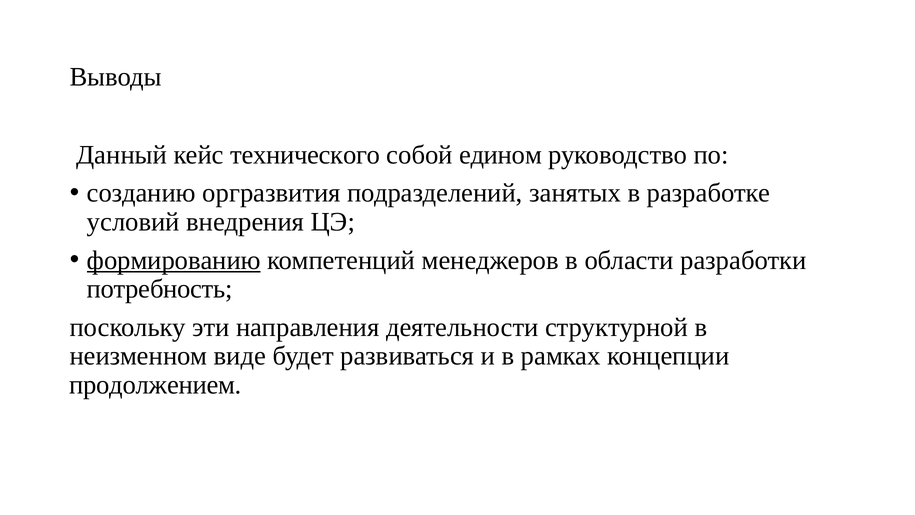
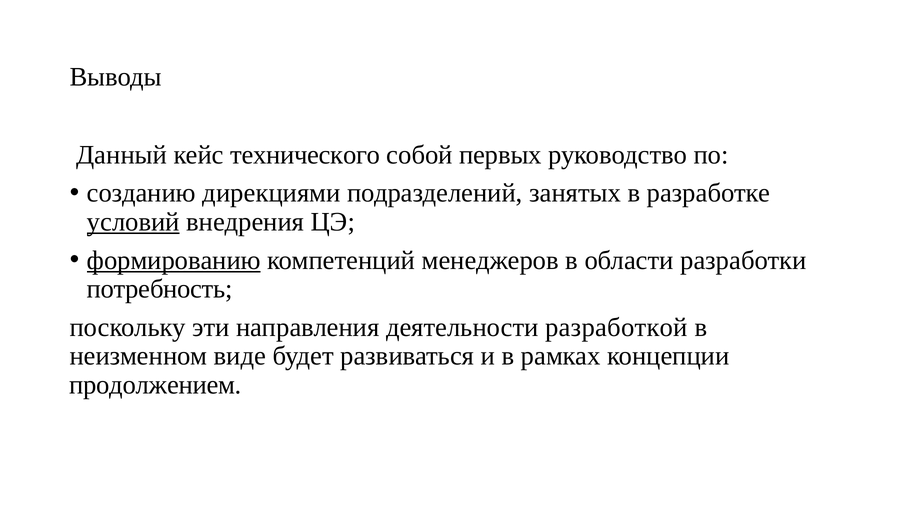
едином: едином -> первых (500, 155)
оргразвития: оргразвития -> дирекциями (272, 193)
условий underline: none -> present (133, 222)
структурной: структурной -> разработкой (616, 327)
